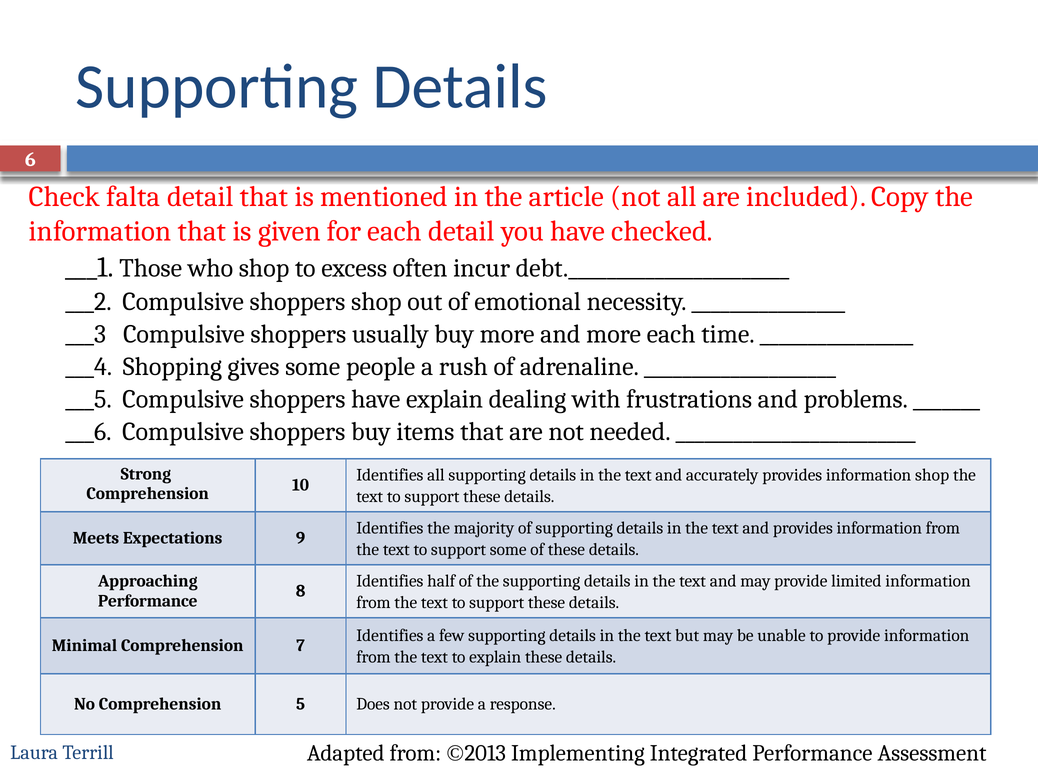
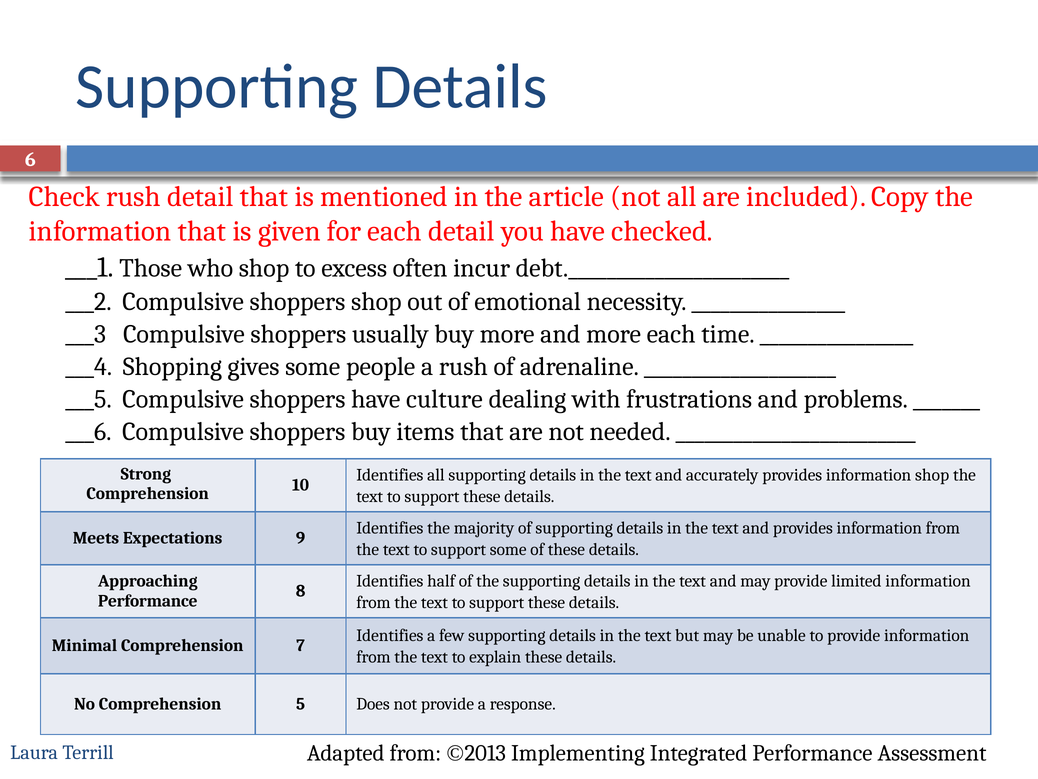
Check falta: falta -> rush (133, 197)
have explain: explain -> culture (444, 399)
